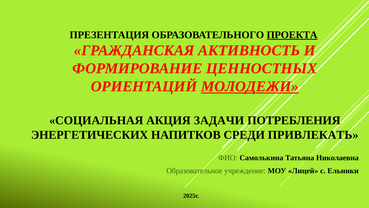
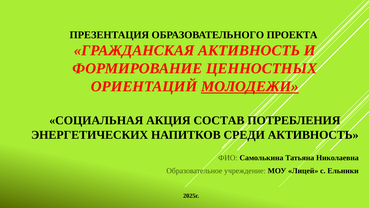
ПРОЕКТА underline: present -> none (292, 35)
ЗАДАЧИ: ЗАДАЧИ -> СОСТАВ (219, 120)
СРЕДИ ПРИВЛЕКАТЬ: ПРИВЛЕКАТЬ -> АКТИВНОСТЬ (313, 135)
